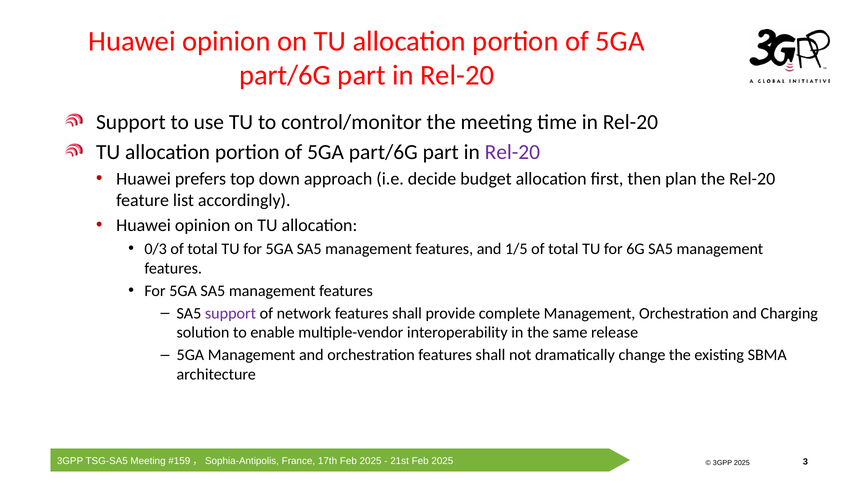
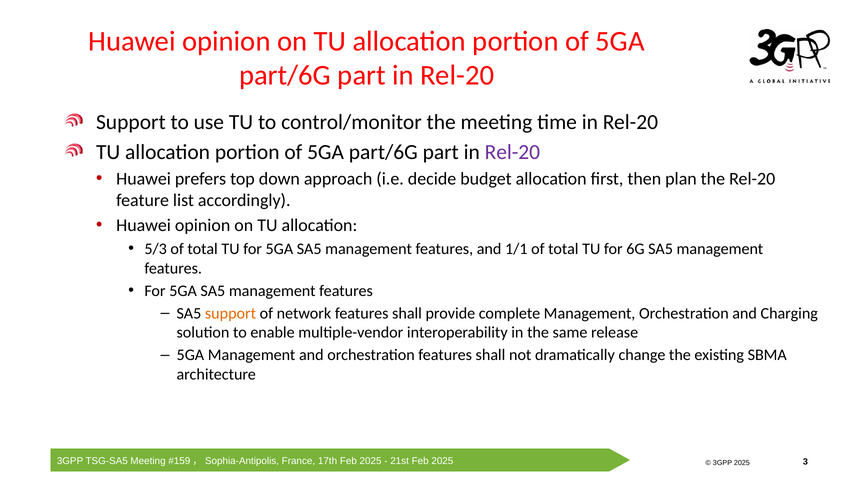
0/3: 0/3 -> 5/3 (156, 249)
1/5: 1/5 -> 1/1 (516, 249)
support colour: purple -> orange (230, 313)
